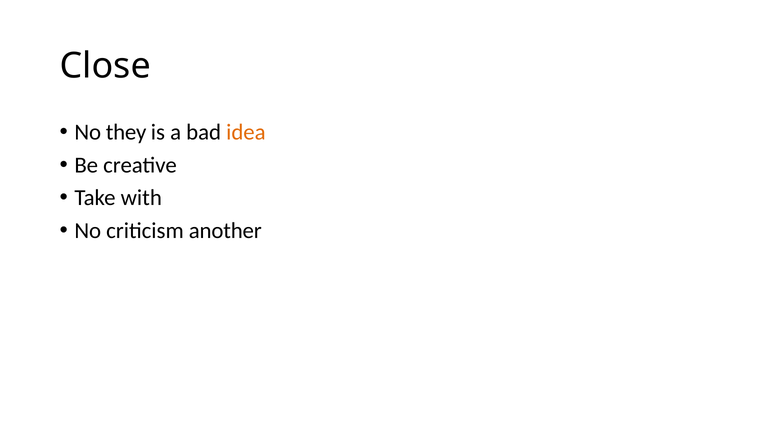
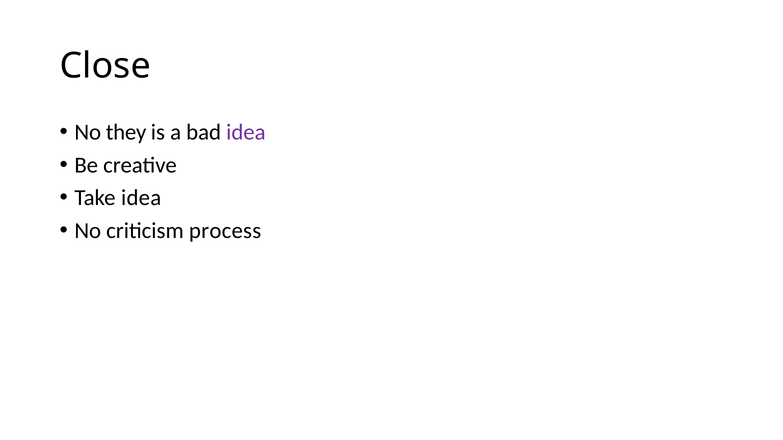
idea colour: orange -> purple (246, 132)
Take with: with -> idea (141, 198)
another: another -> process (225, 231)
